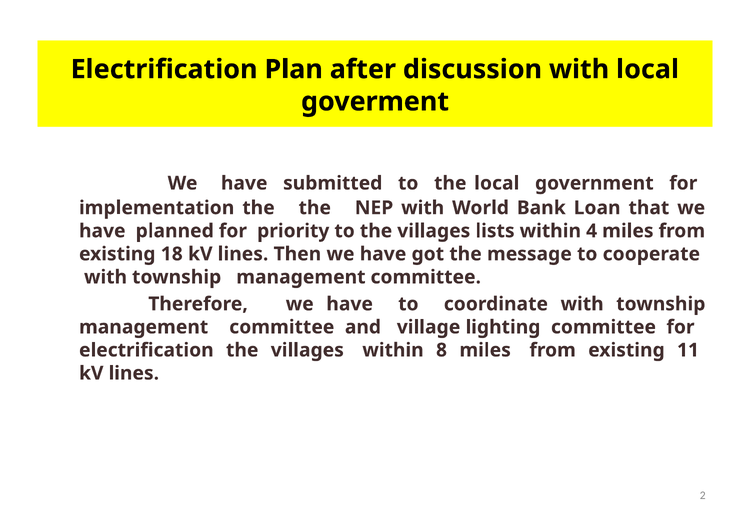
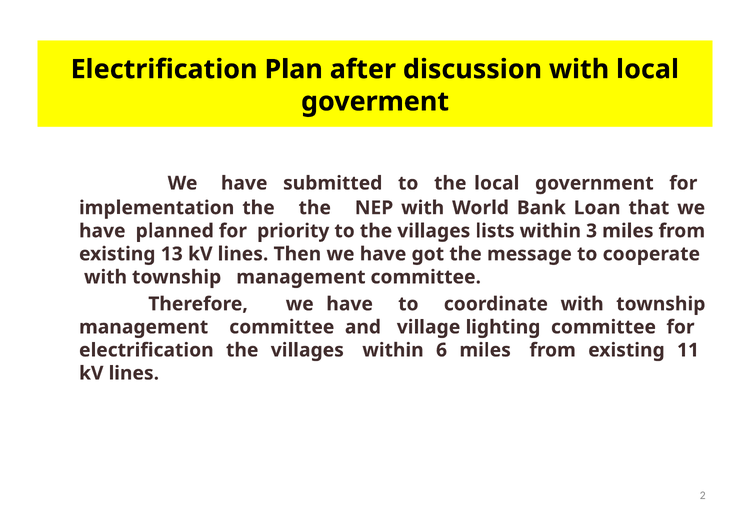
4: 4 -> 3 (592, 231)
18: 18 -> 13 (172, 254)
8: 8 -> 6 (442, 350)
